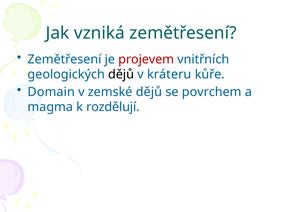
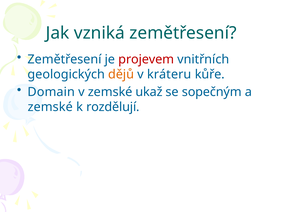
dějů colour: black -> orange (121, 74)
zemské dějů: dějů -> ukaž (149, 92)
povrchem: povrchem -> sopečným (212, 92)
magma: magma -> zemské (50, 107)
